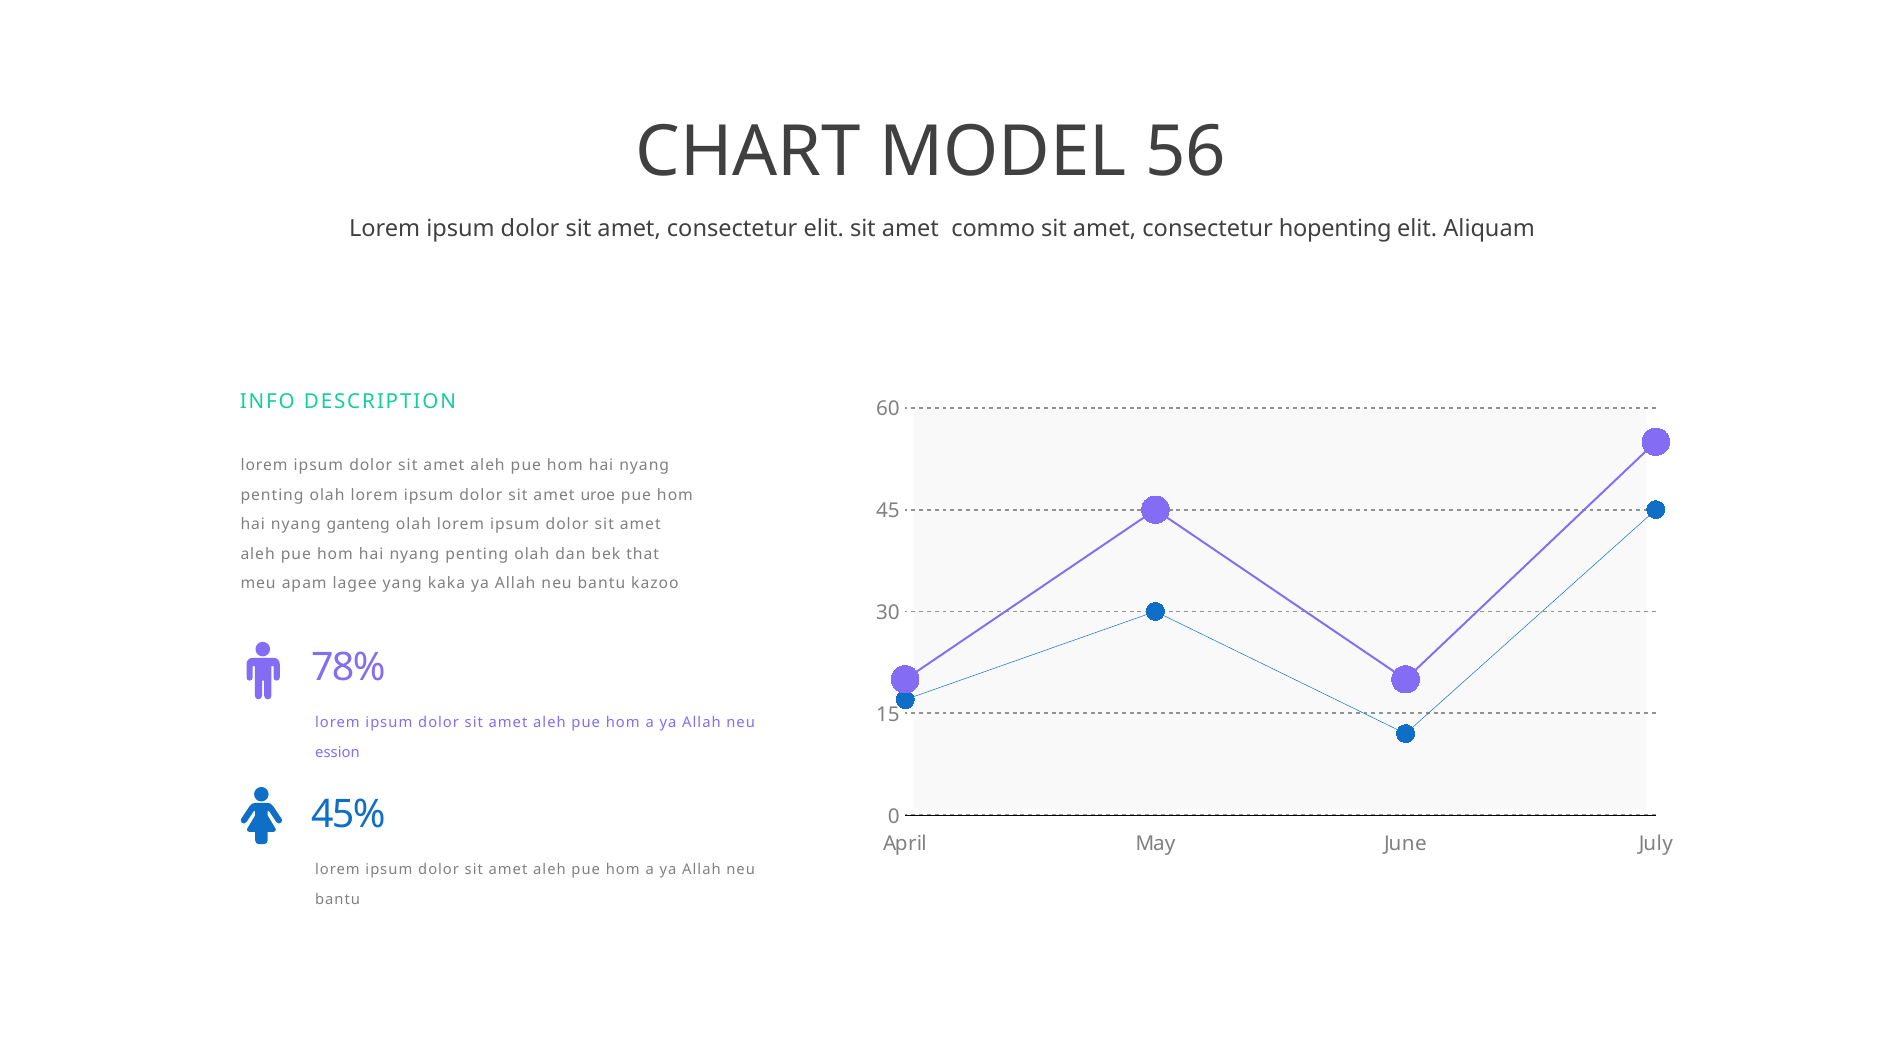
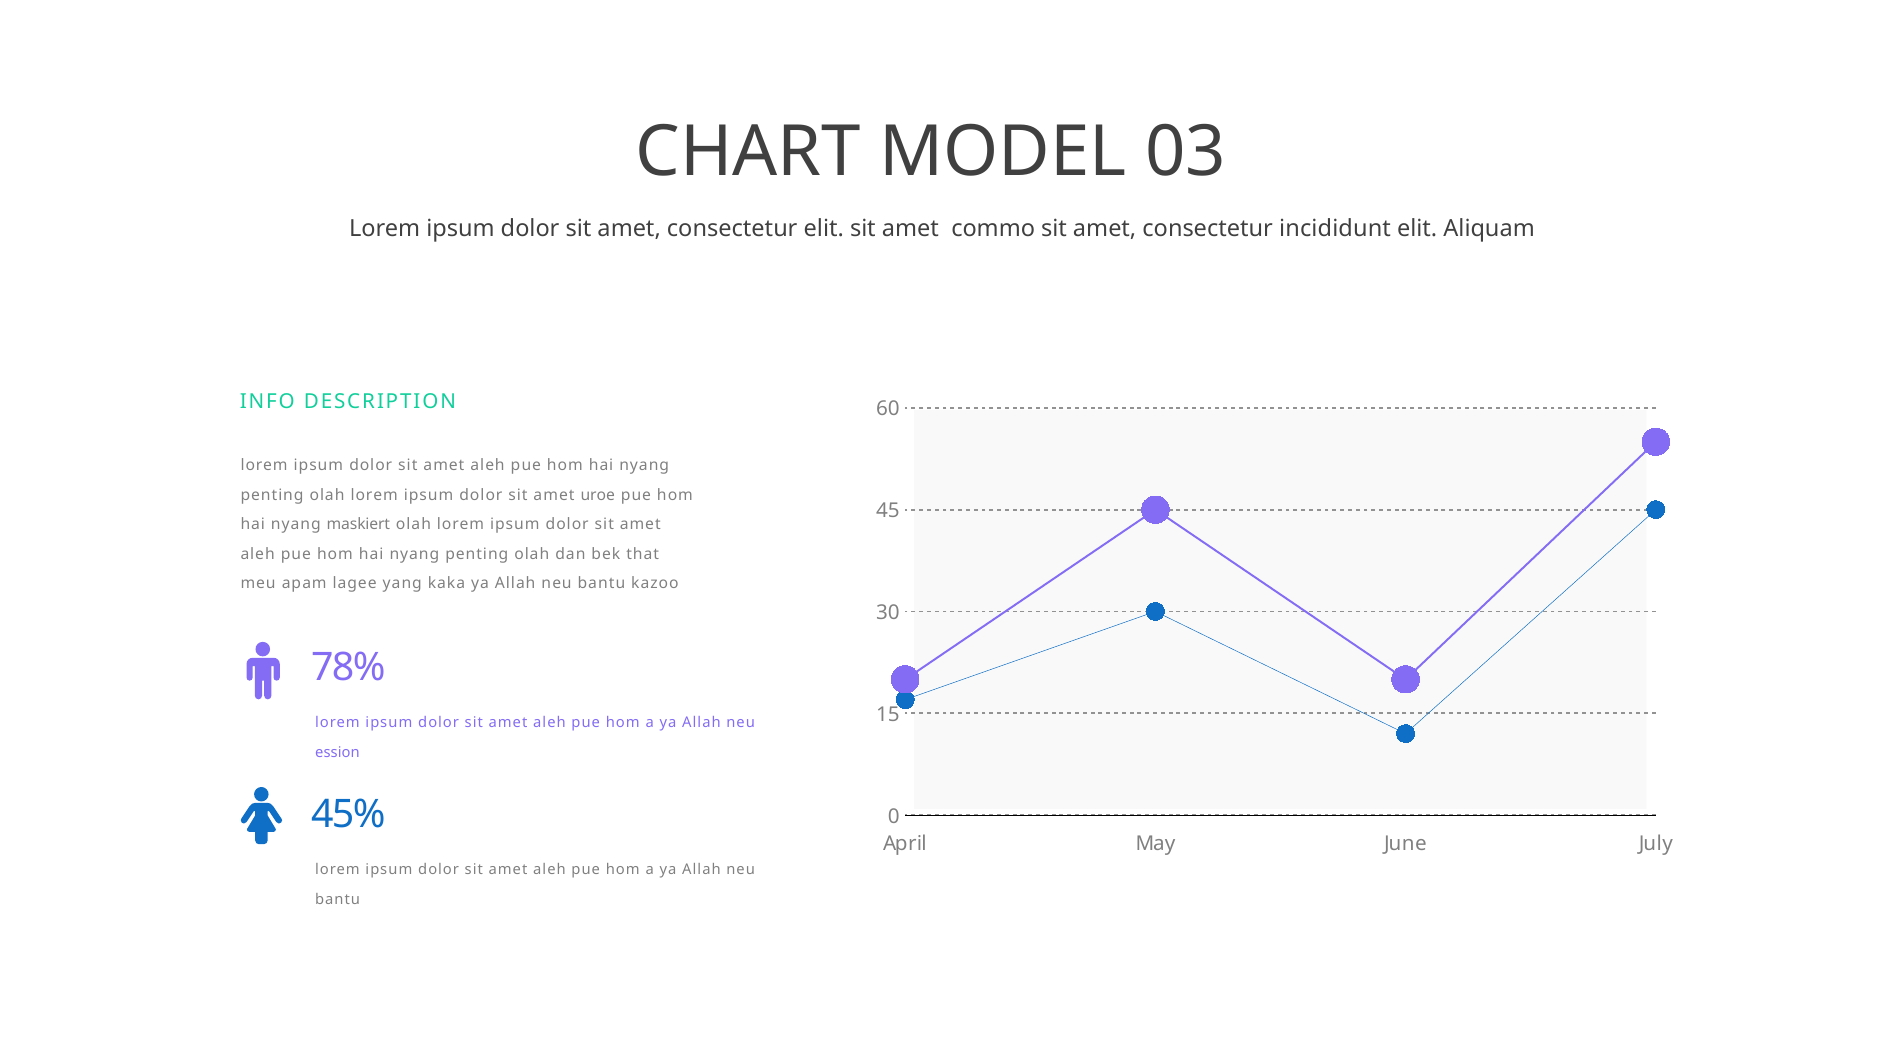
56: 56 -> 03 (1186, 152)
hopenting: hopenting -> incididunt (1335, 228)
ganteng: ganteng -> maskiert (358, 524)
